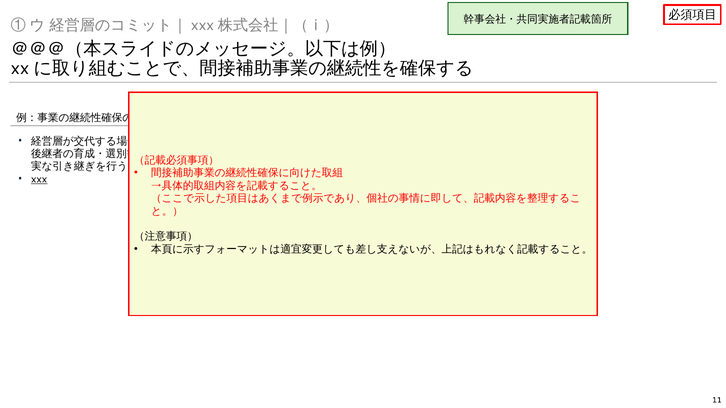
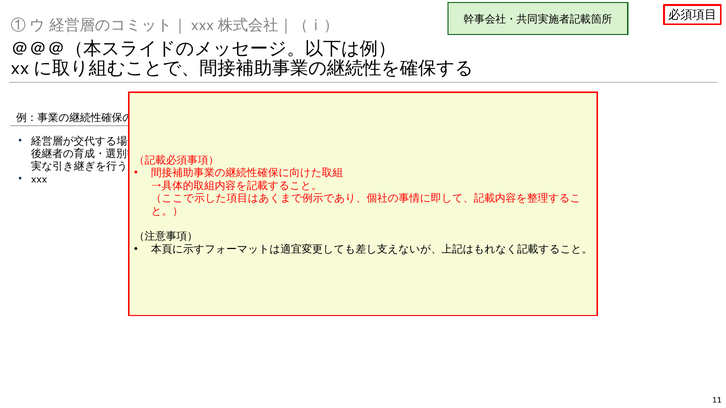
xxx underline: present -> none (39, 179)
